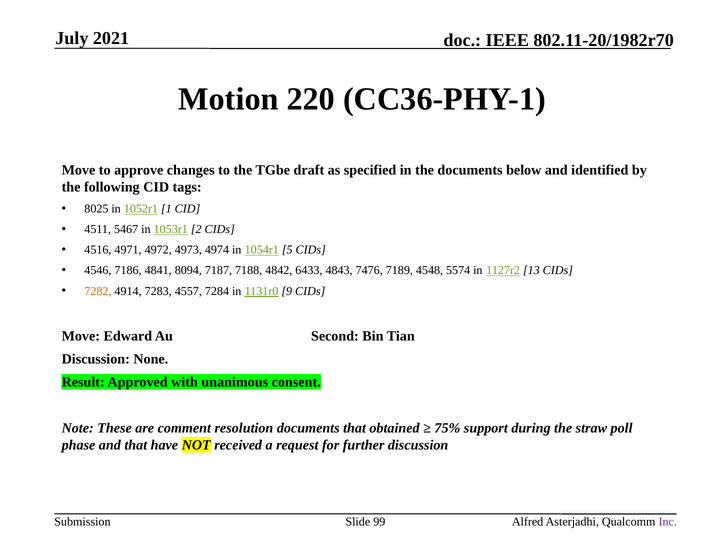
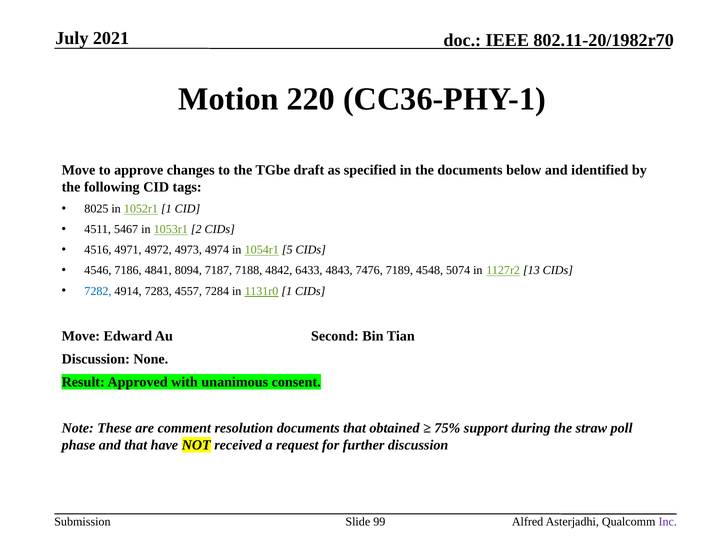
5574: 5574 -> 5074 (458, 270)
7282 colour: orange -> blue (98, 291)
1131r0 9: 9 -> 1 (287, 291)
